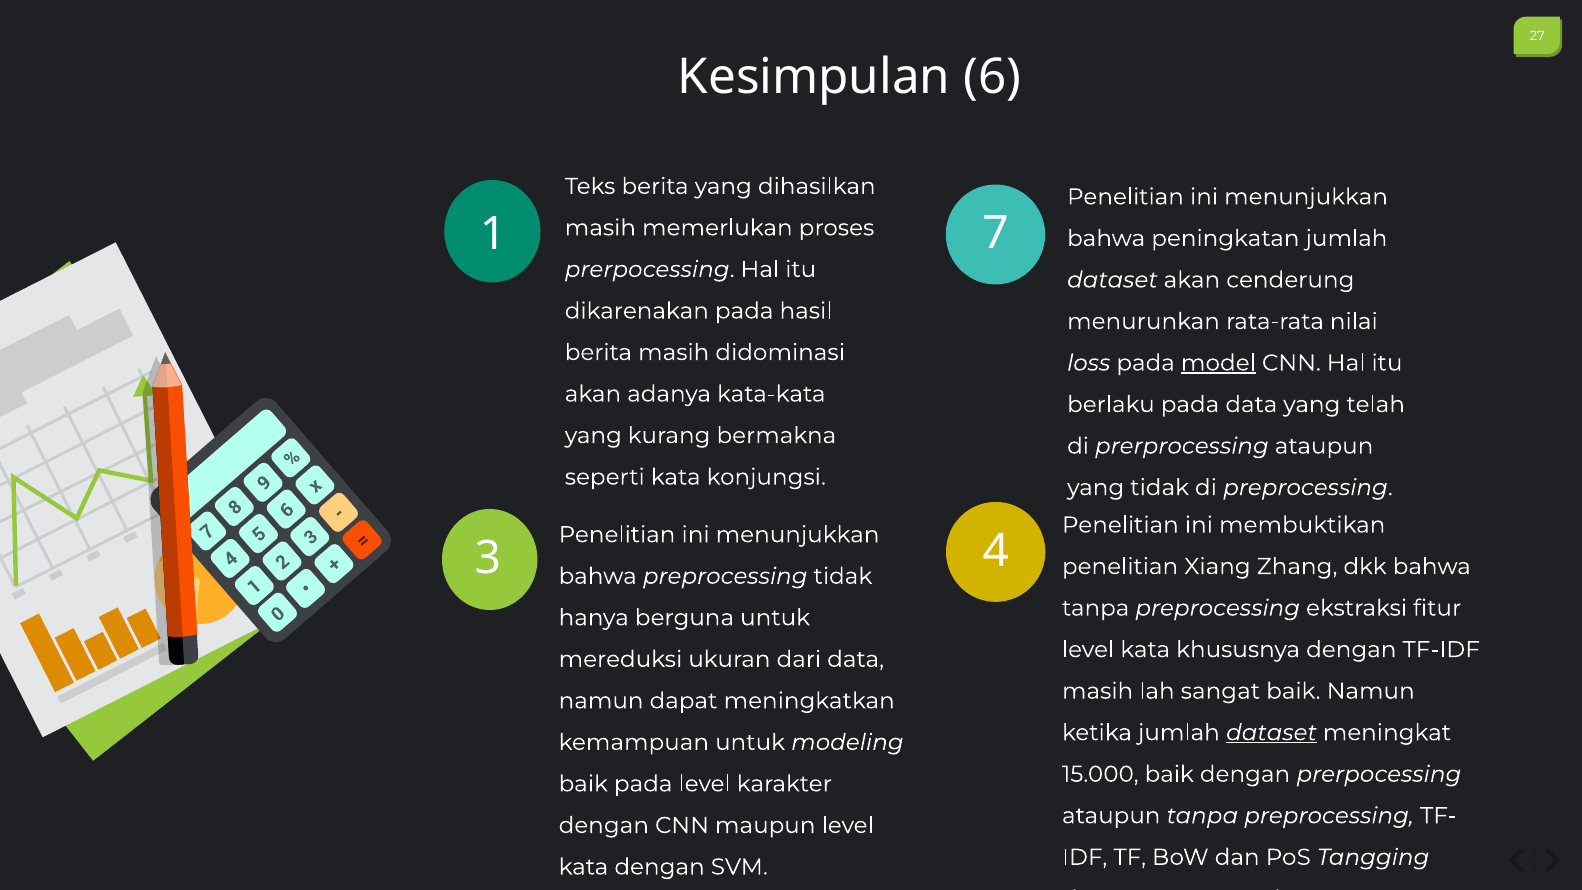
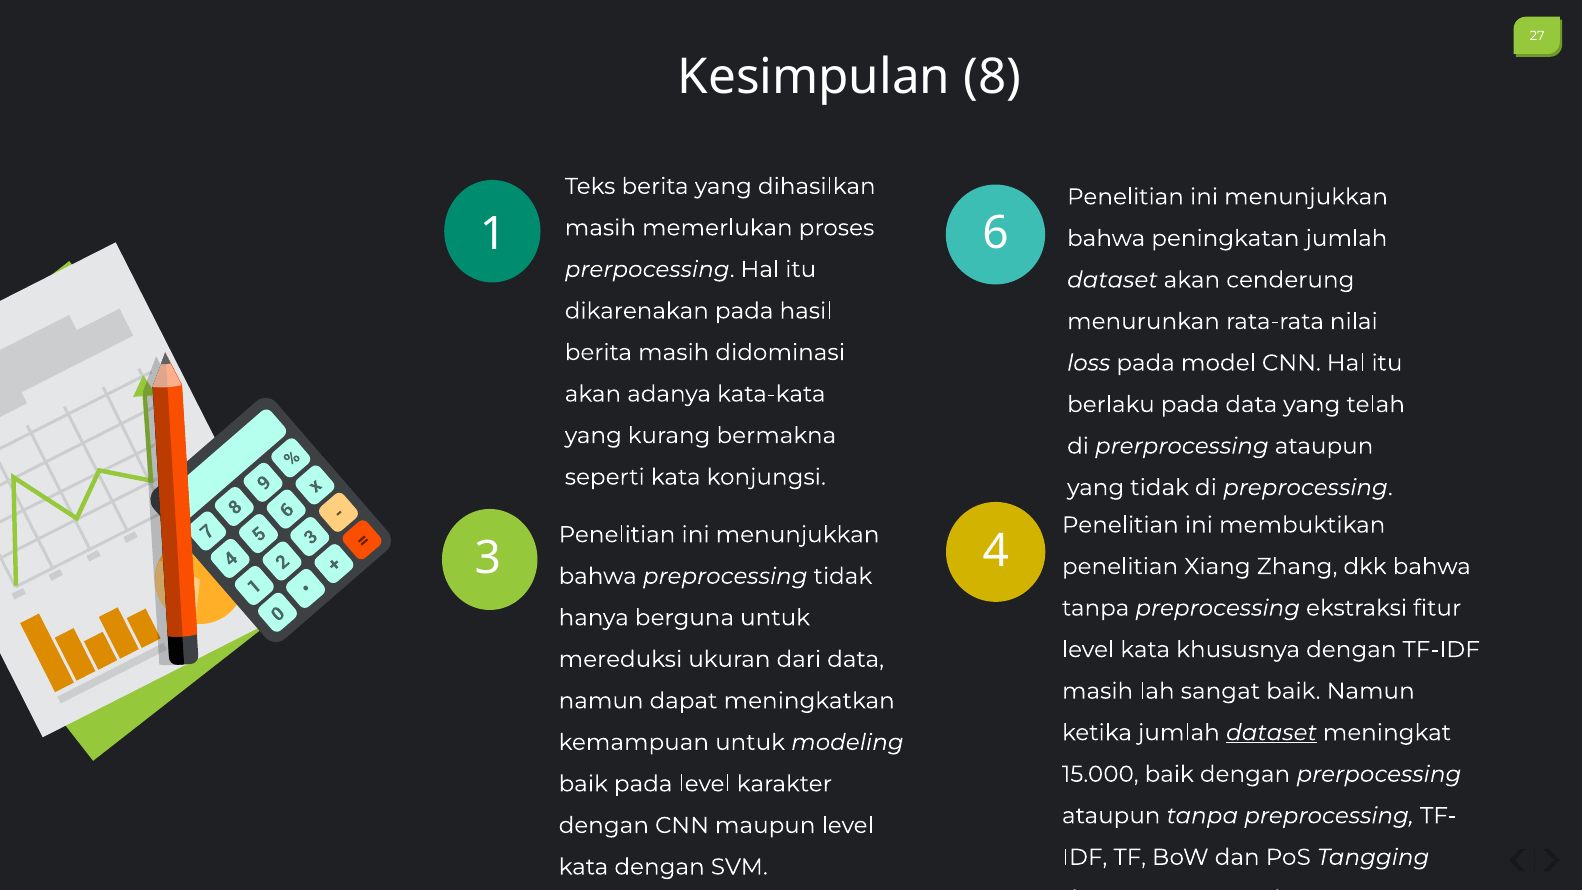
6: 6 -> 8 (992, 77)
7: 7 -> 6 (996, 233)
model underline: present -> none (1218, 363)
